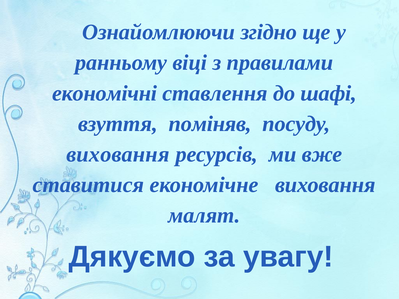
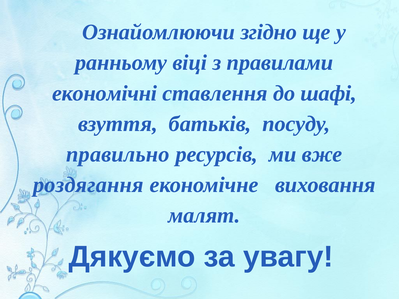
поміняв: поміняв -> батьків (210, 124)
виховання: виховання -> правильно (118, 154)
ставитися: ставитися -> роздягання (88, 185)
